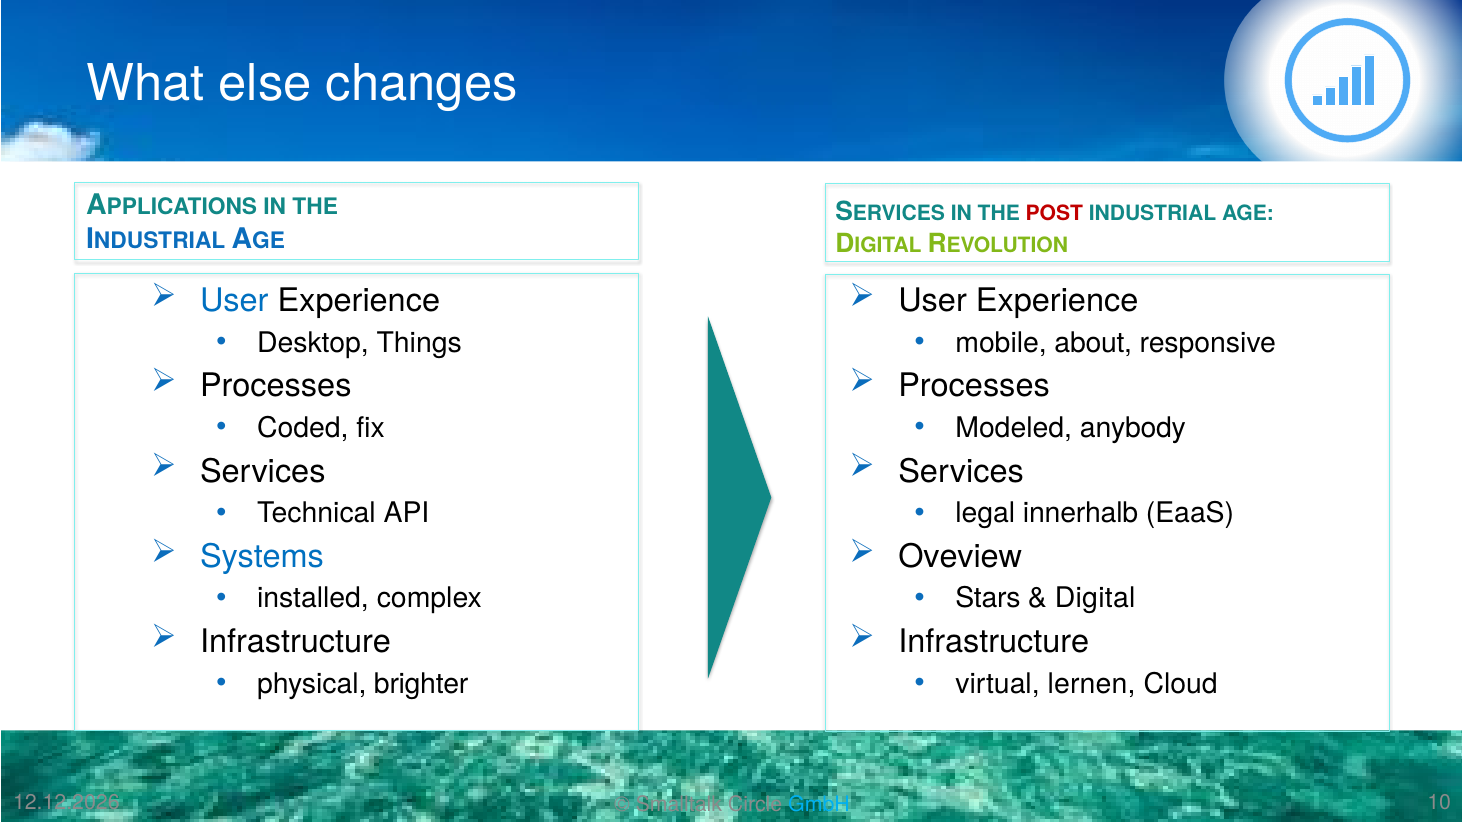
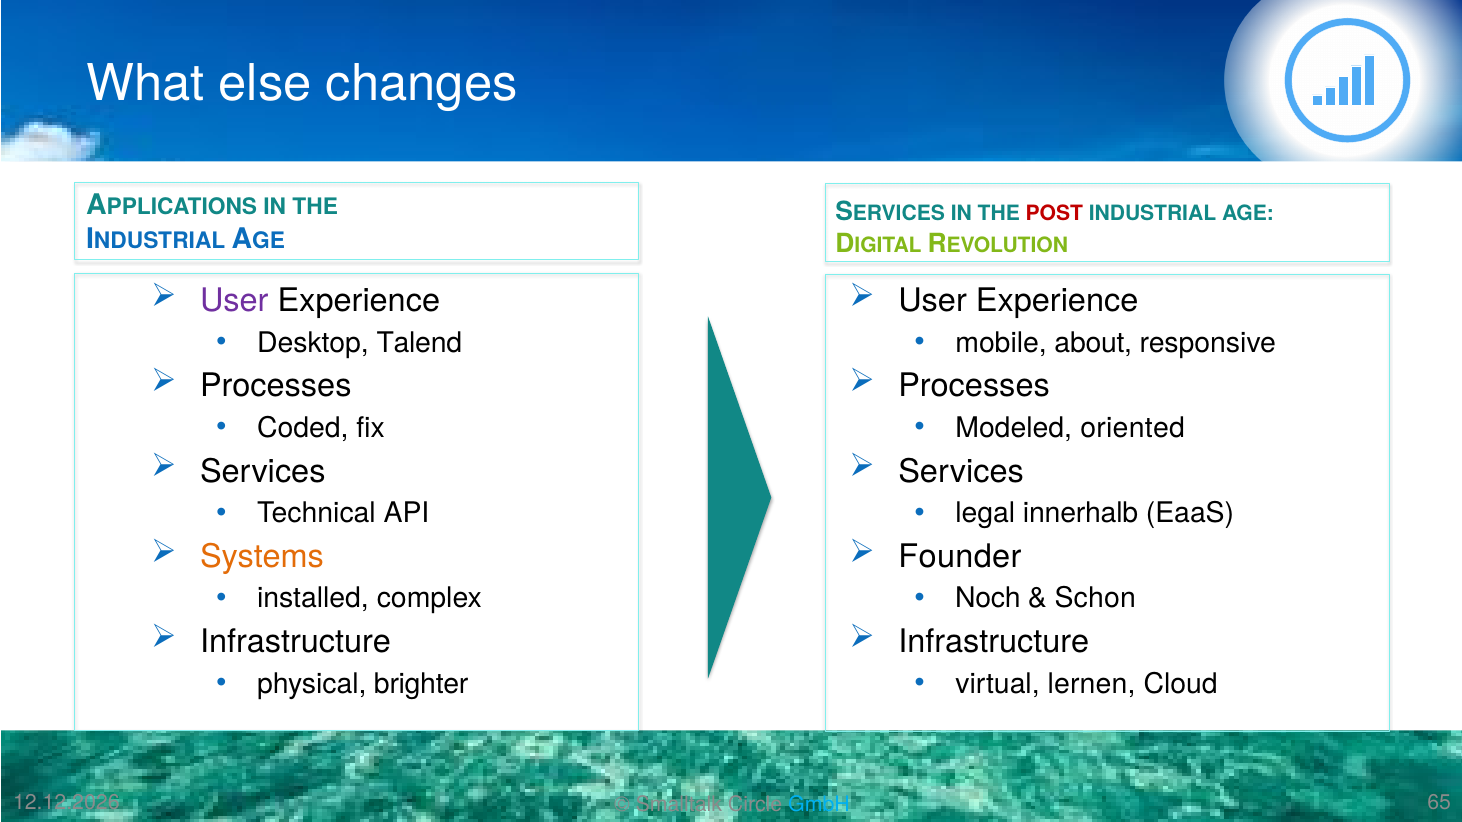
User colour: blue -> purple (234, 301)
Things: Things -> Talend (419, 343)
anybody: anybody -> oriented (1133, 428)
Systems colour: blue -> orange (262, 557)
Oveview: Oveview -> Founder (960, 557)
Stars: Stars -> Noch (988, 599)
Digital: Digital -> Schon (1095, 599)
10: 10 -> 65 (1439, 803)
